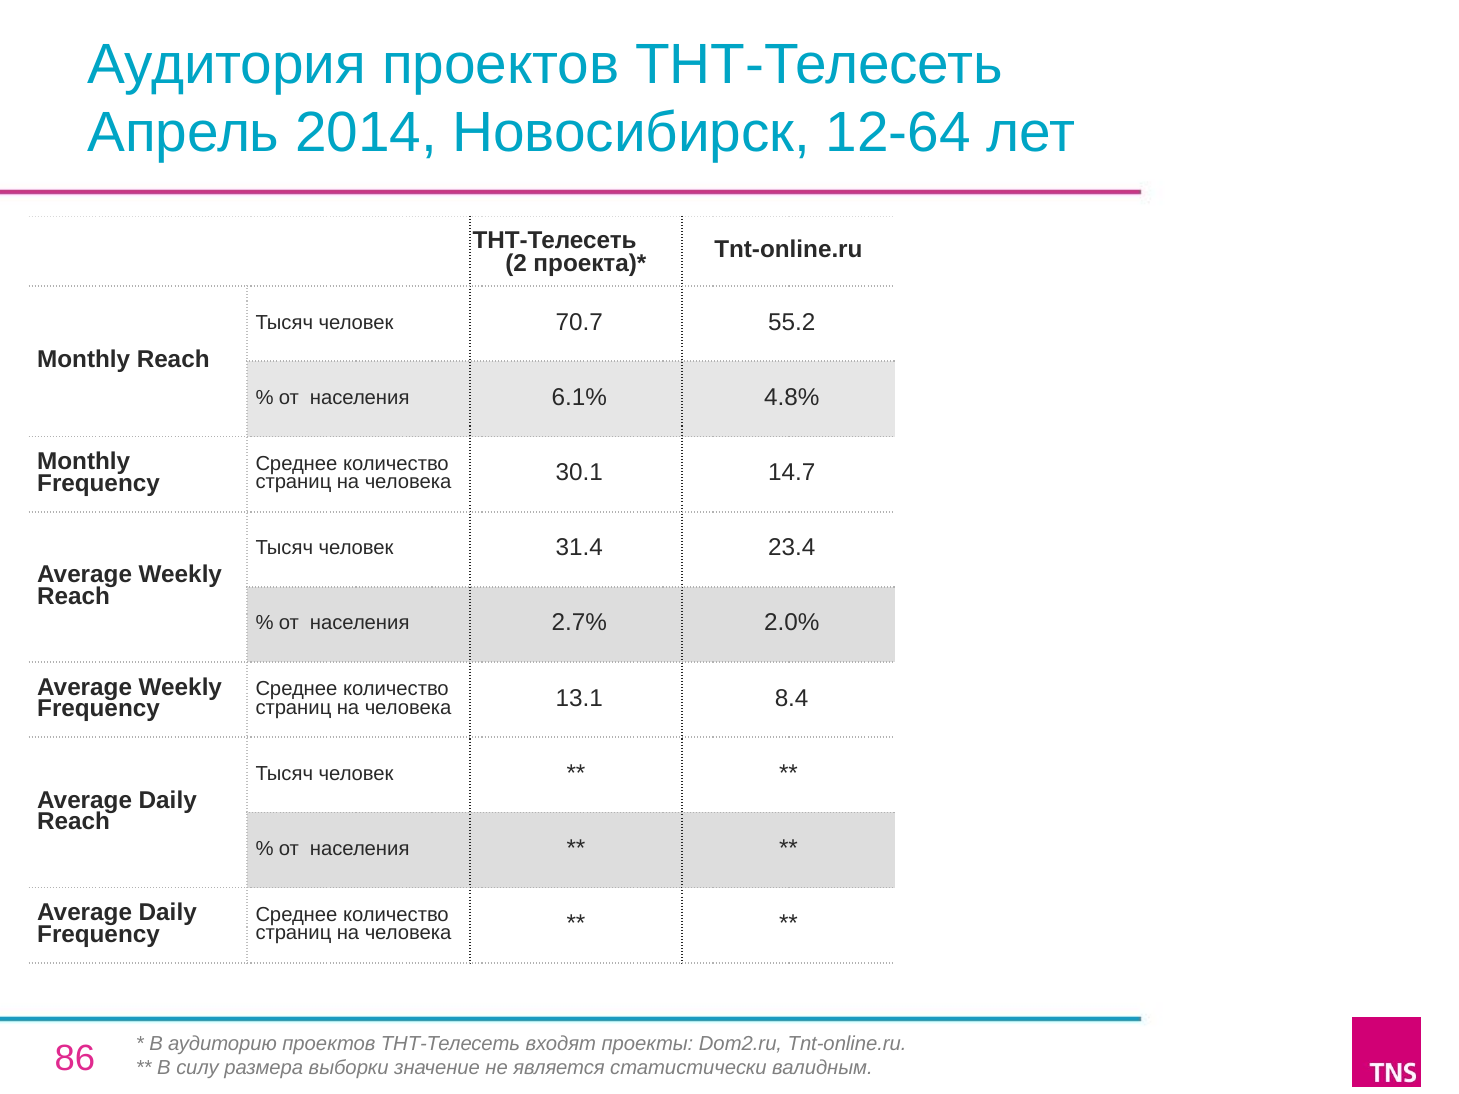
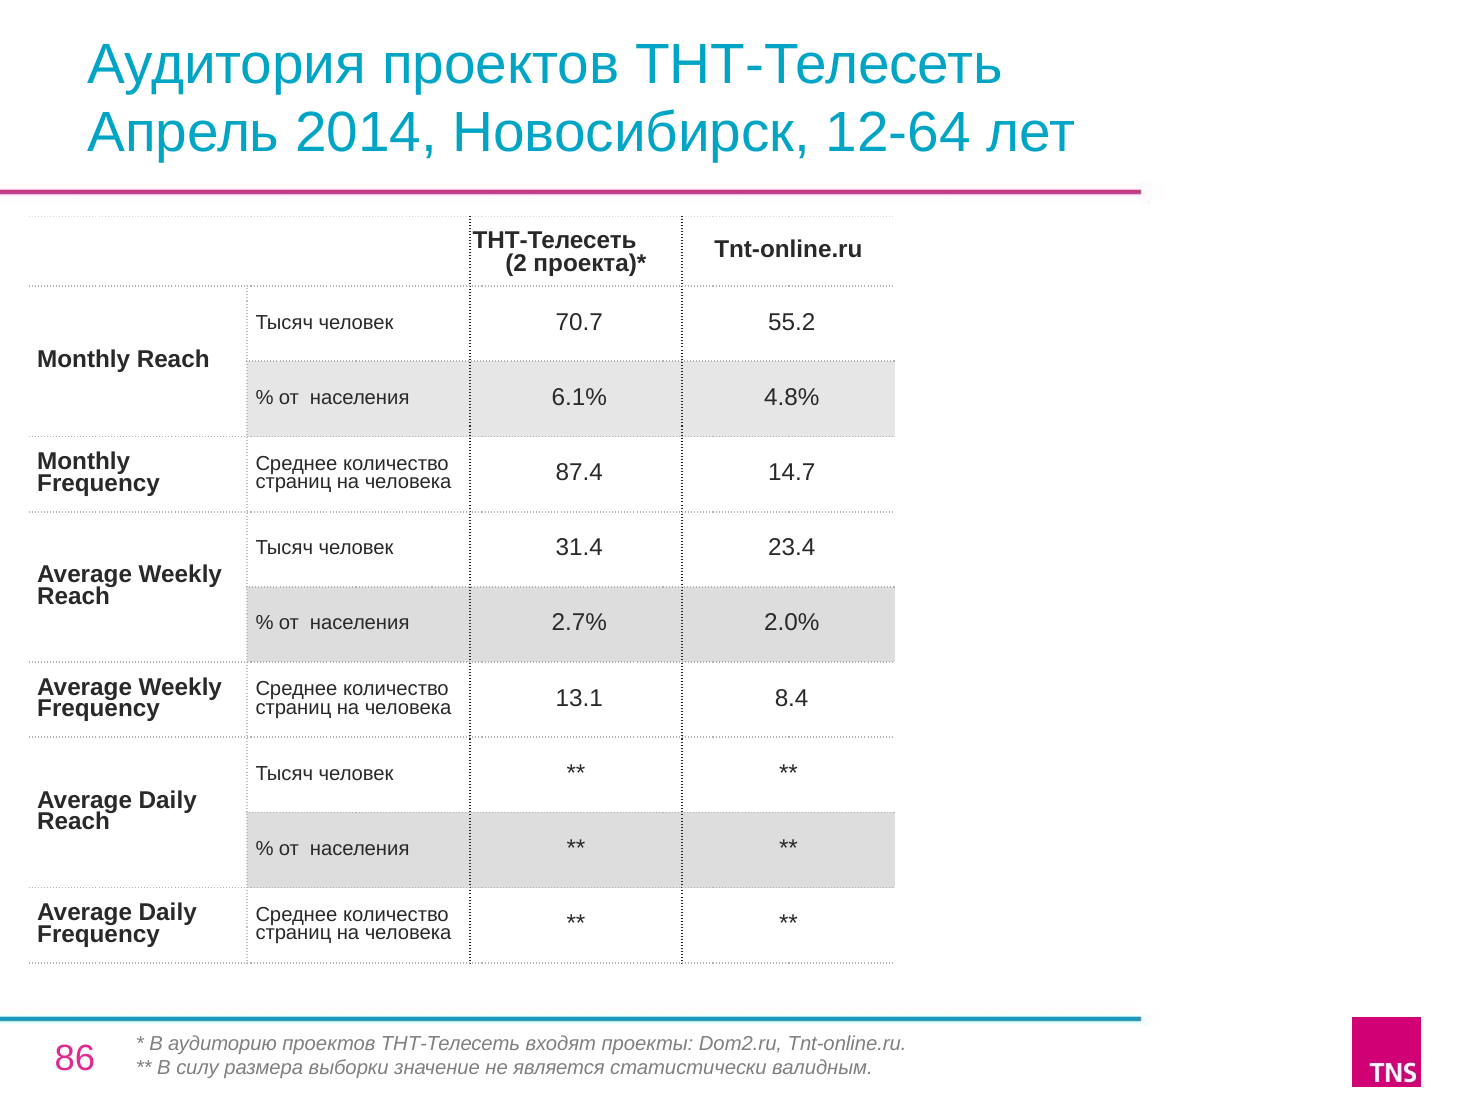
30.1: 30.1 -> 87.4 (579, 473)
